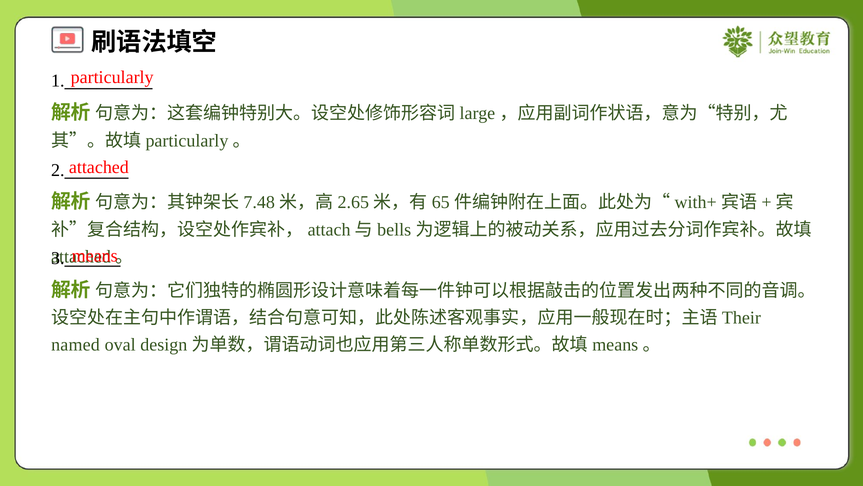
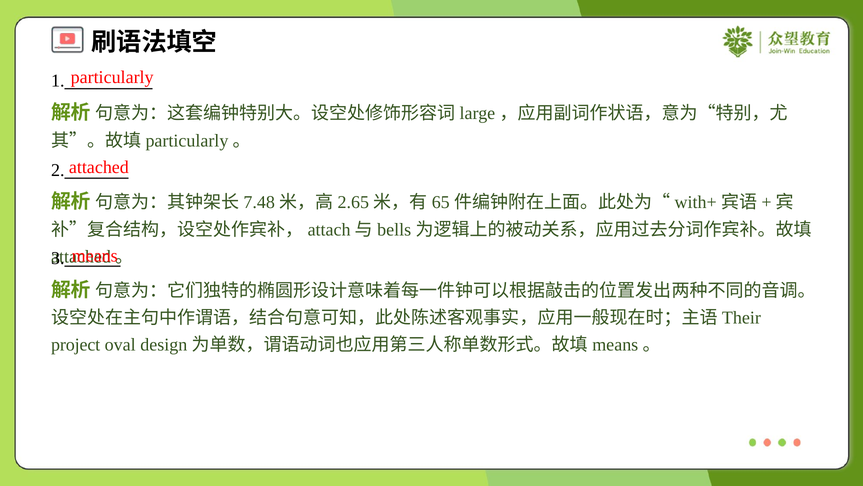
named: named -> project (76, 345)
